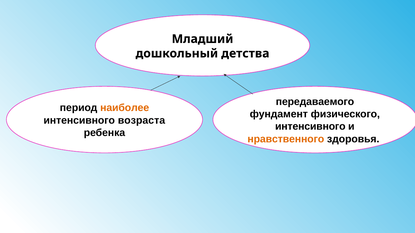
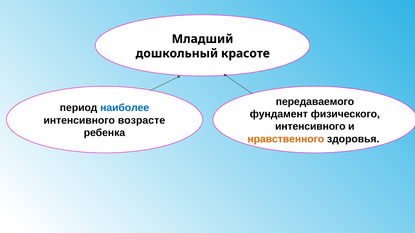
детства: детства -> красоте (245, 54)
наиболее colour: orange -> blue (125, 108)
возраста: возраста -> возрасте (141, 121)
